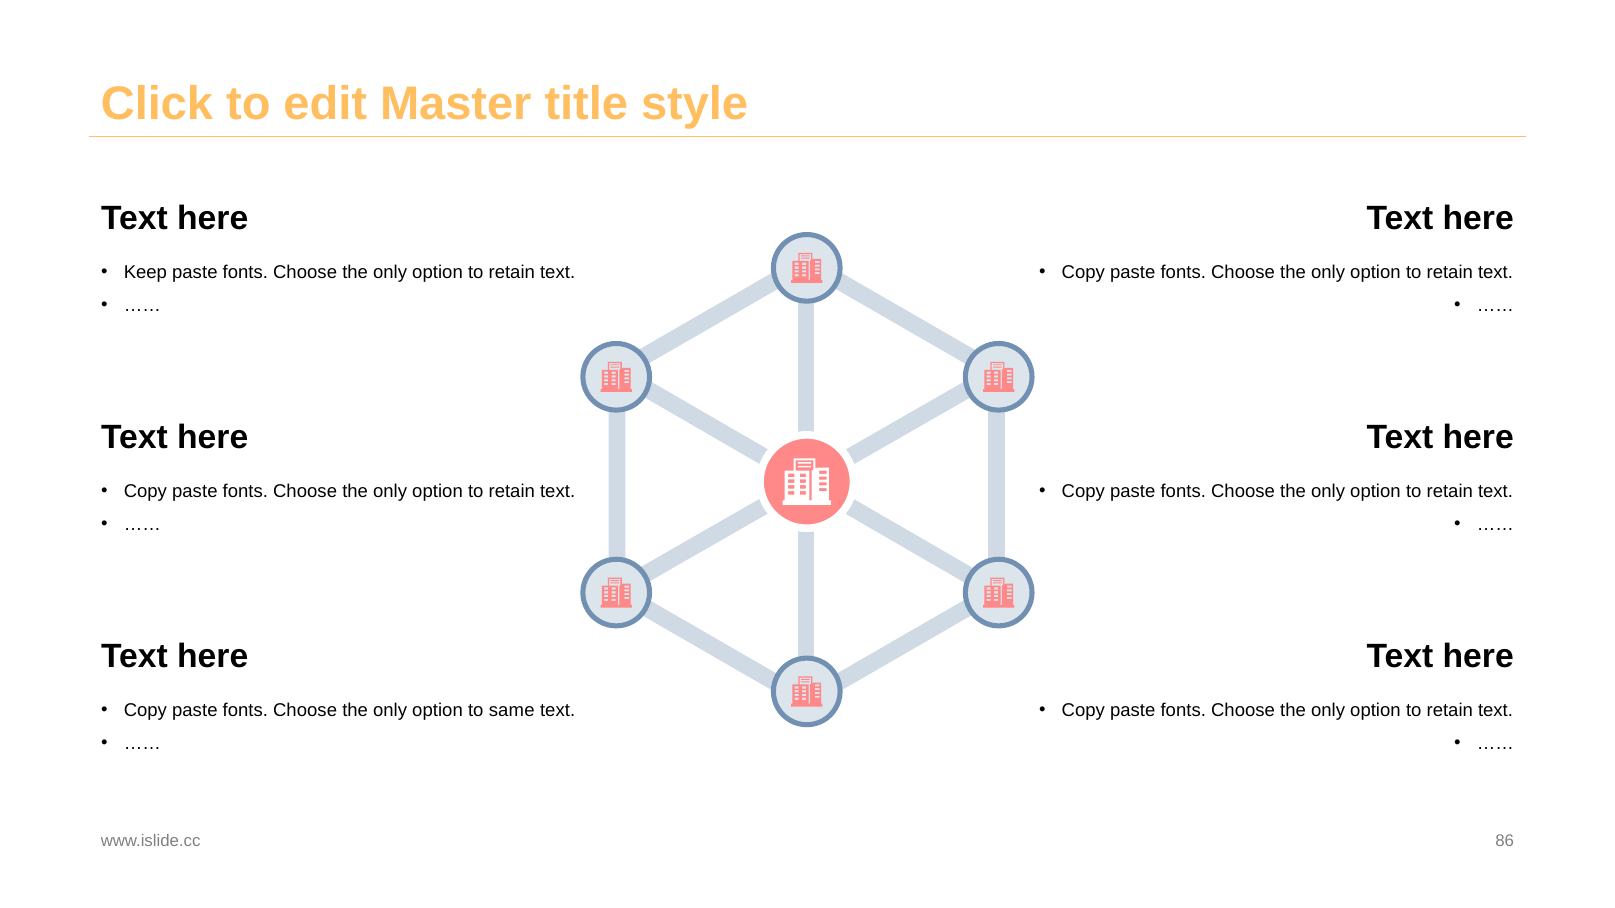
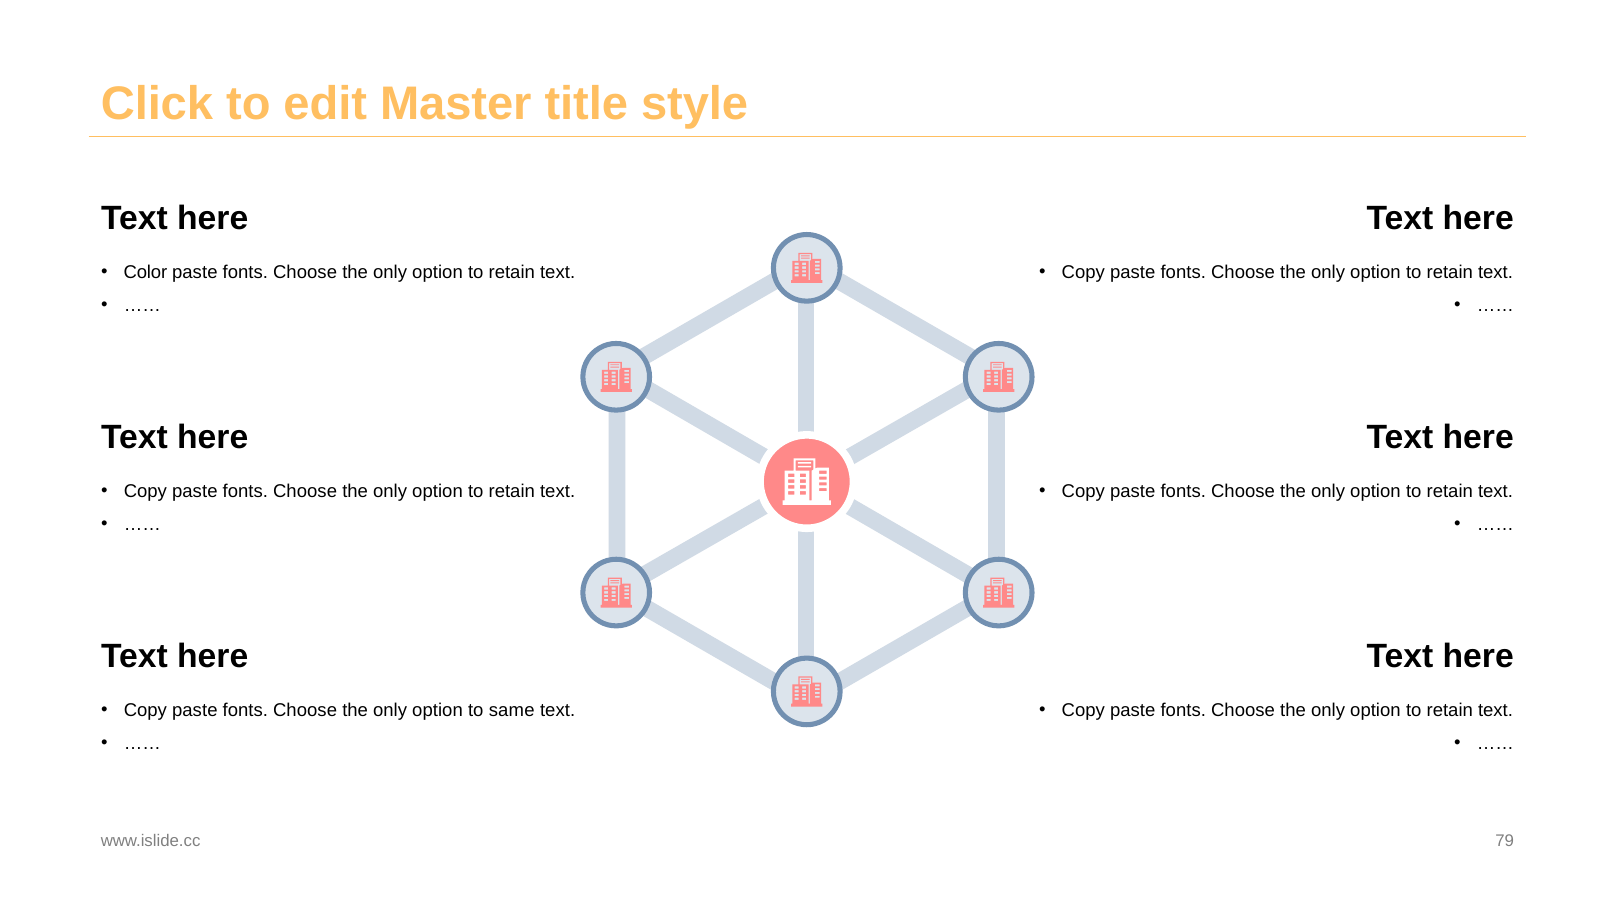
Keep: Keep -> Color (145, 272)
86: 86 -> 79 (1505, 841)
